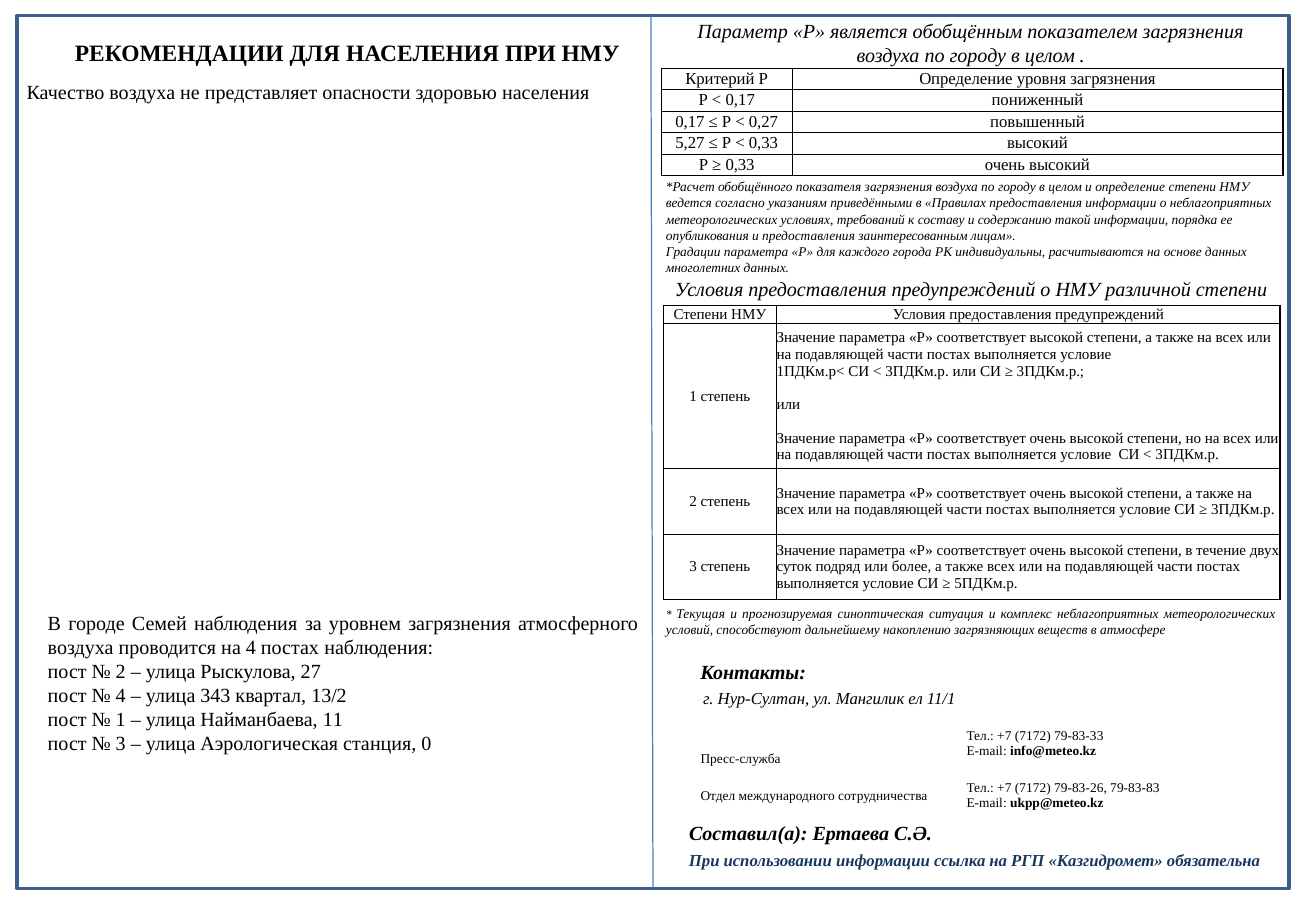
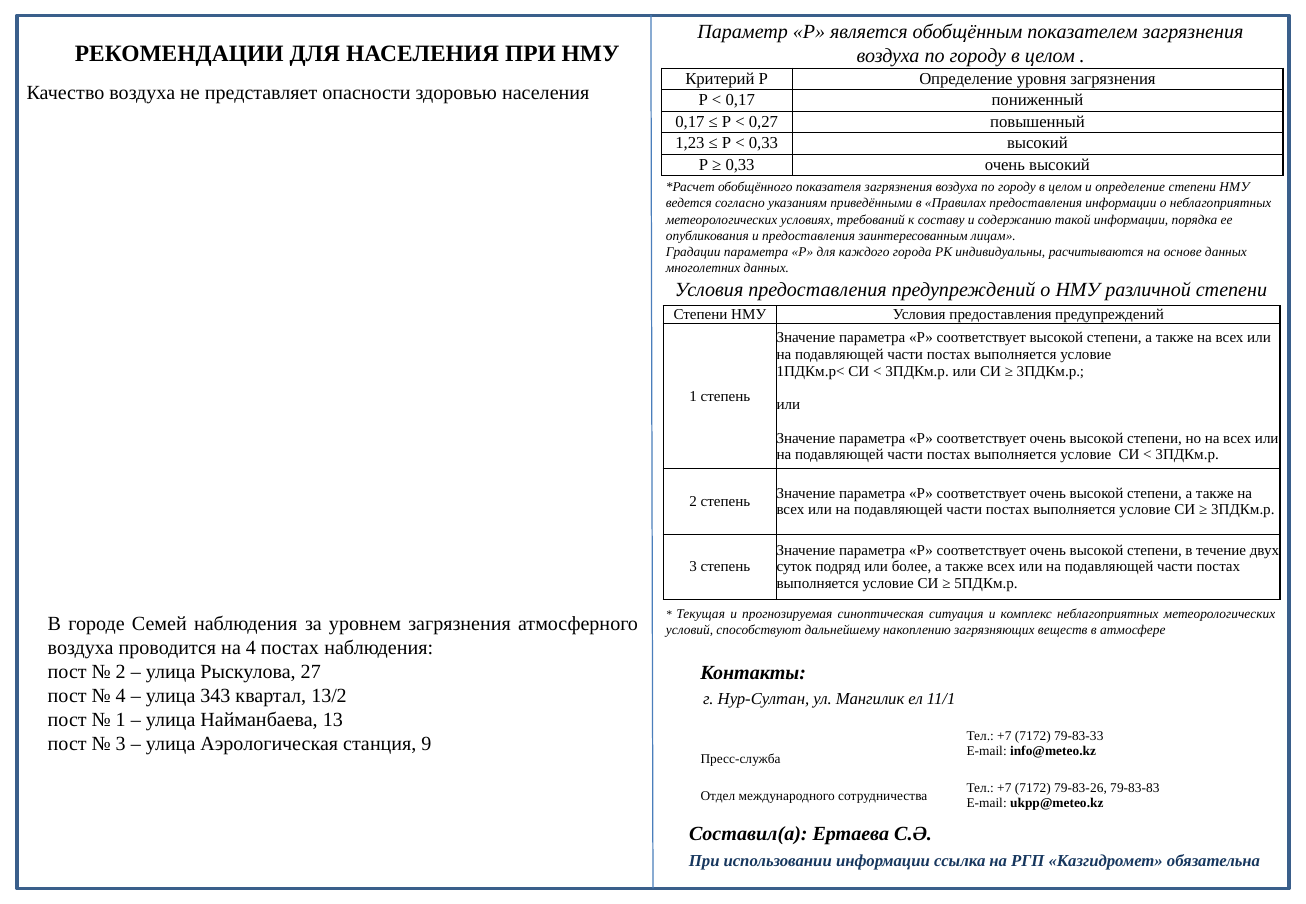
5,27: 5,27 -> 1,23 (690, 143)
11: 11 -> 13 (333, 720)
0: 0 -> 9 (426, 744)
